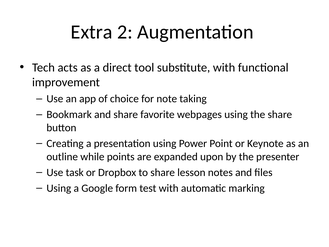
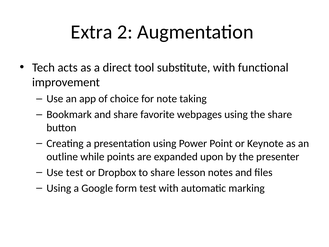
Use task: task -> test (75, 172)
